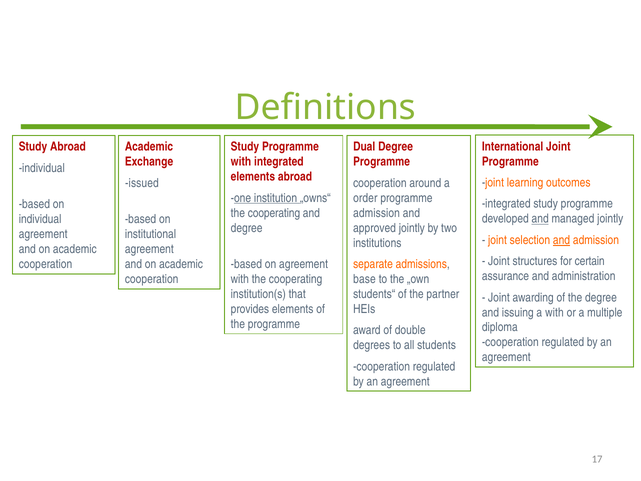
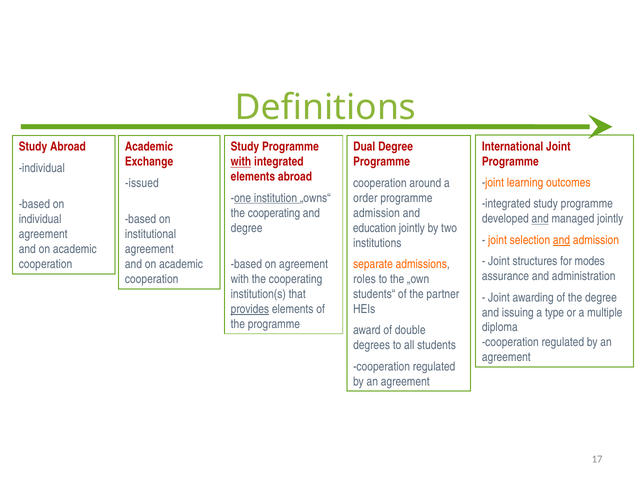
with underline: none -> present (241, 162)
approved: approved -> education (375, 228)
certain: certain -> modes (590, 261)
base: base -> roles (364, 279)
provides underline: none -> present (250, 309)
a with: with -> type (555, 312)
